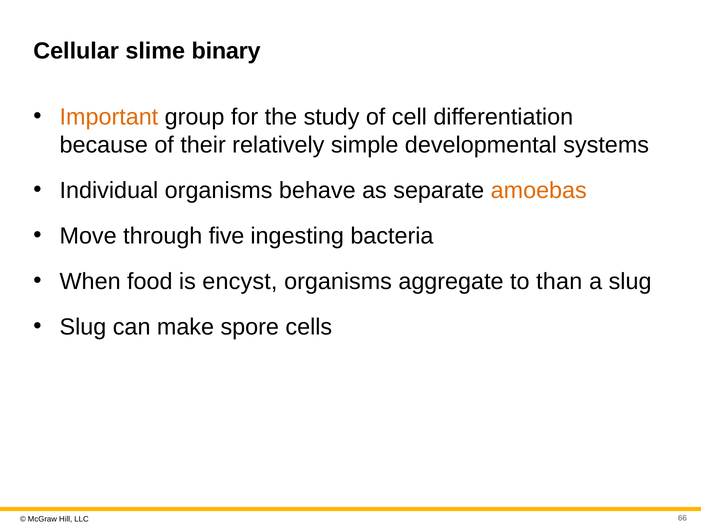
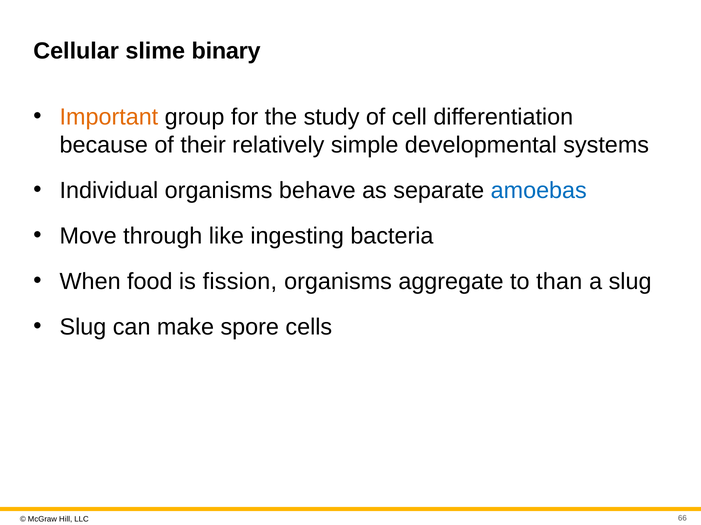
amoebas colour: orange -> blue (539, 191)
five: five -> like (226, 236)
encyst: encyst -> fission (240, 282)
